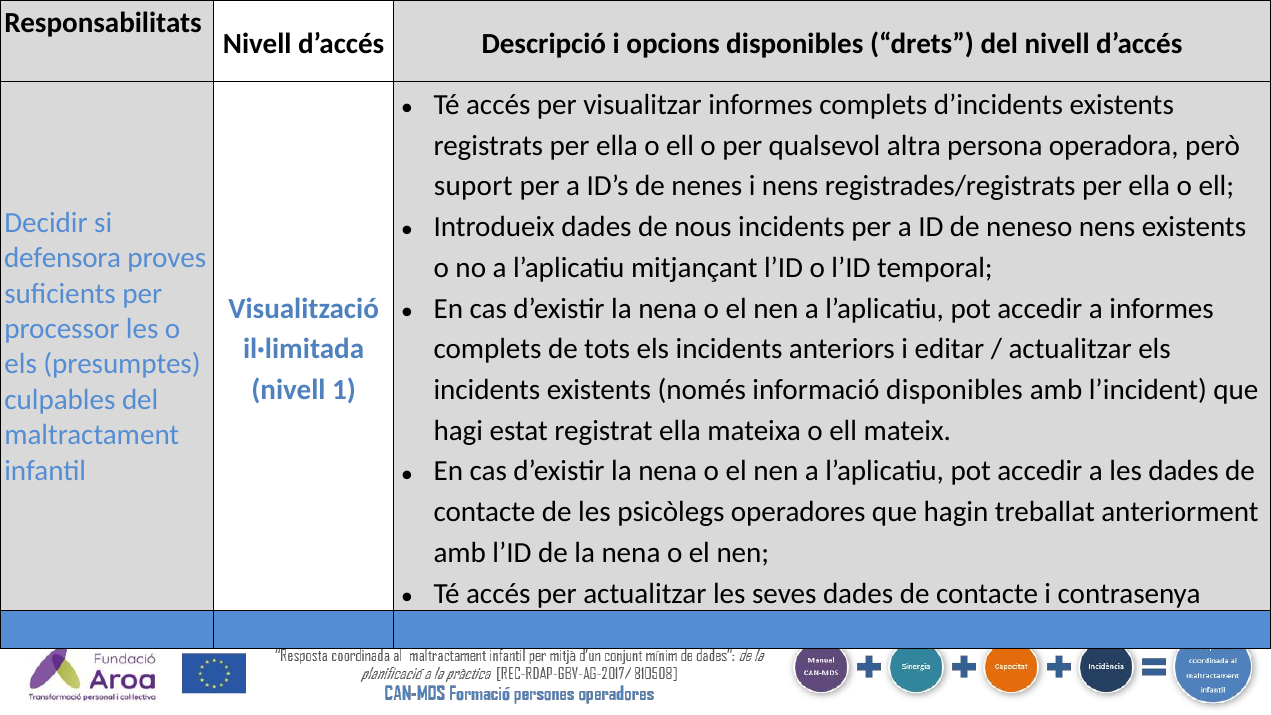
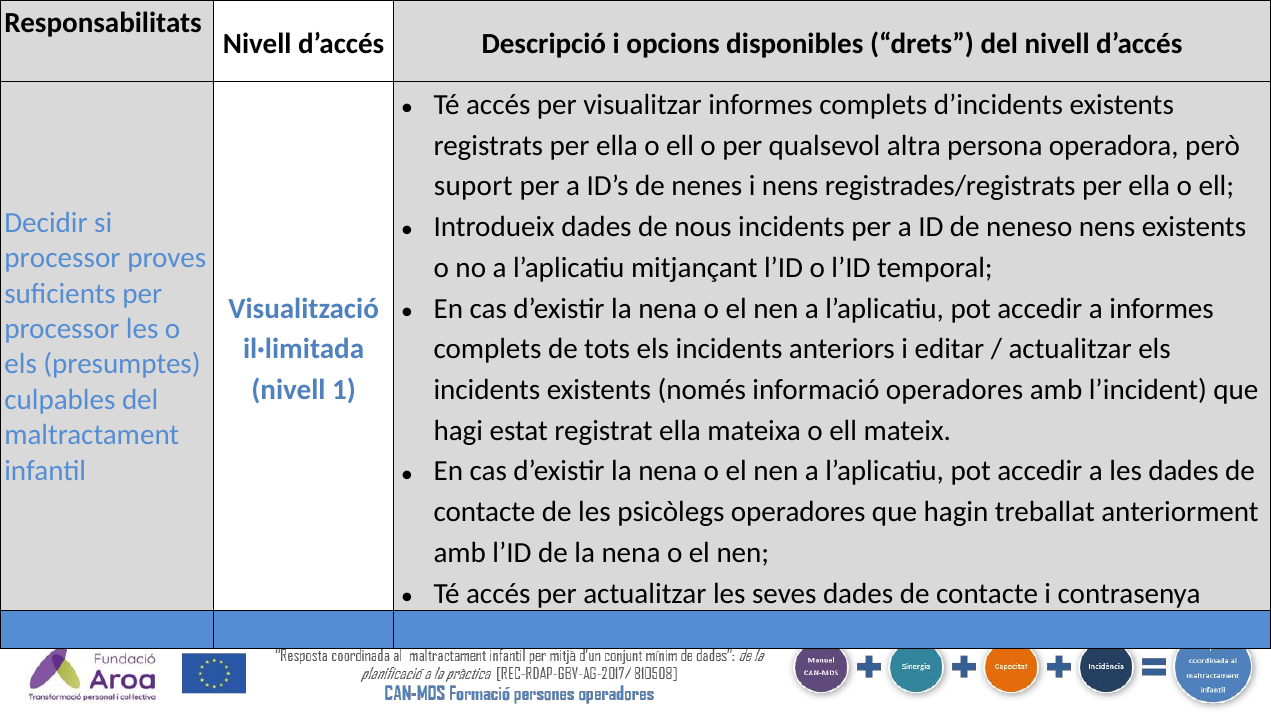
defensora: defensora -> processor (62, 258)
informació disponibles: disponibles -> operadores (955, 390)
